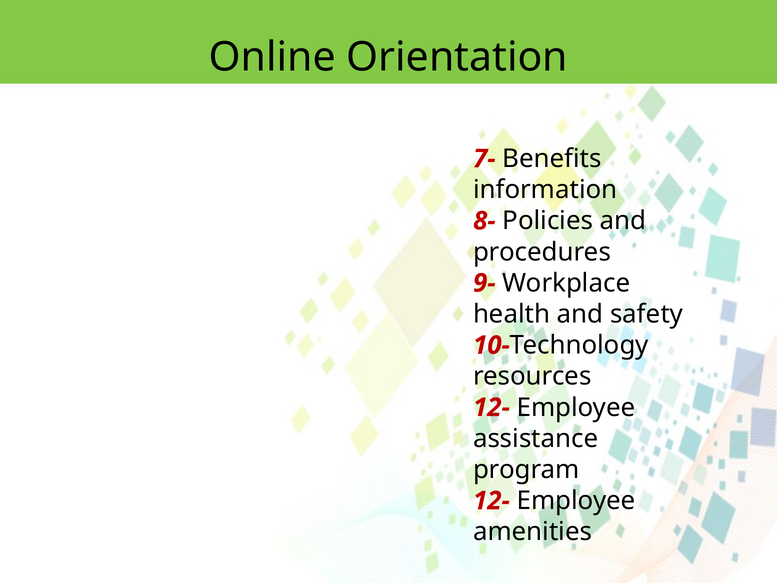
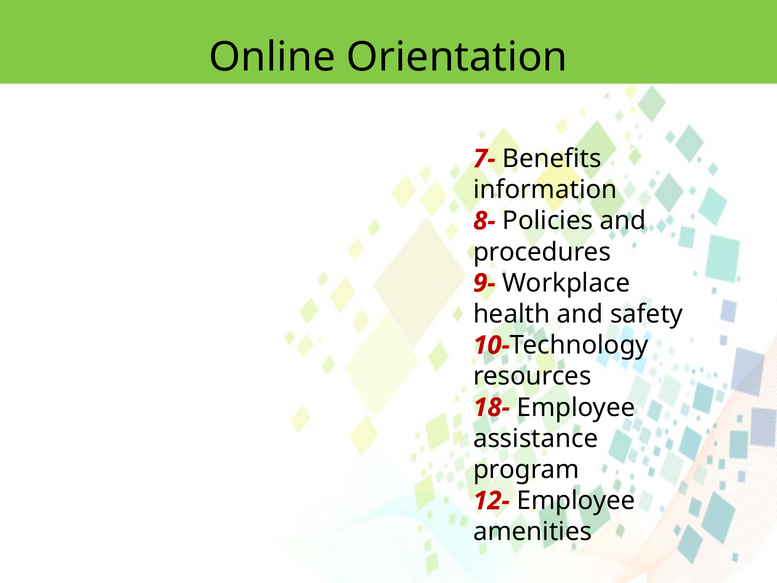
12-: 12- -> 18- (491, 407)
